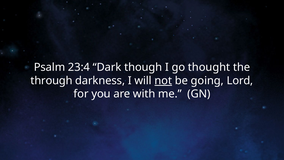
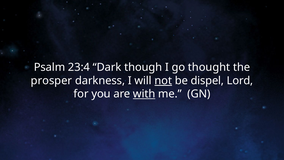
through: through -> prosper (51, 81)
going: going -> dispel (207, 81)
with underline: none -> present (144, 94)
